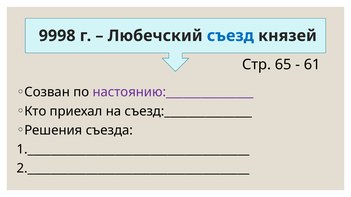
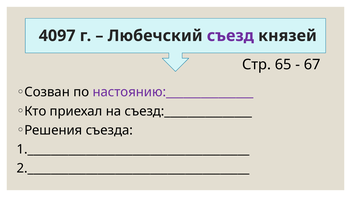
9998: 9998 -> 4097 (57, 36)
съезд colour: blue -> purple (230, 36)
61: 61 -> 67 (312, 65)
